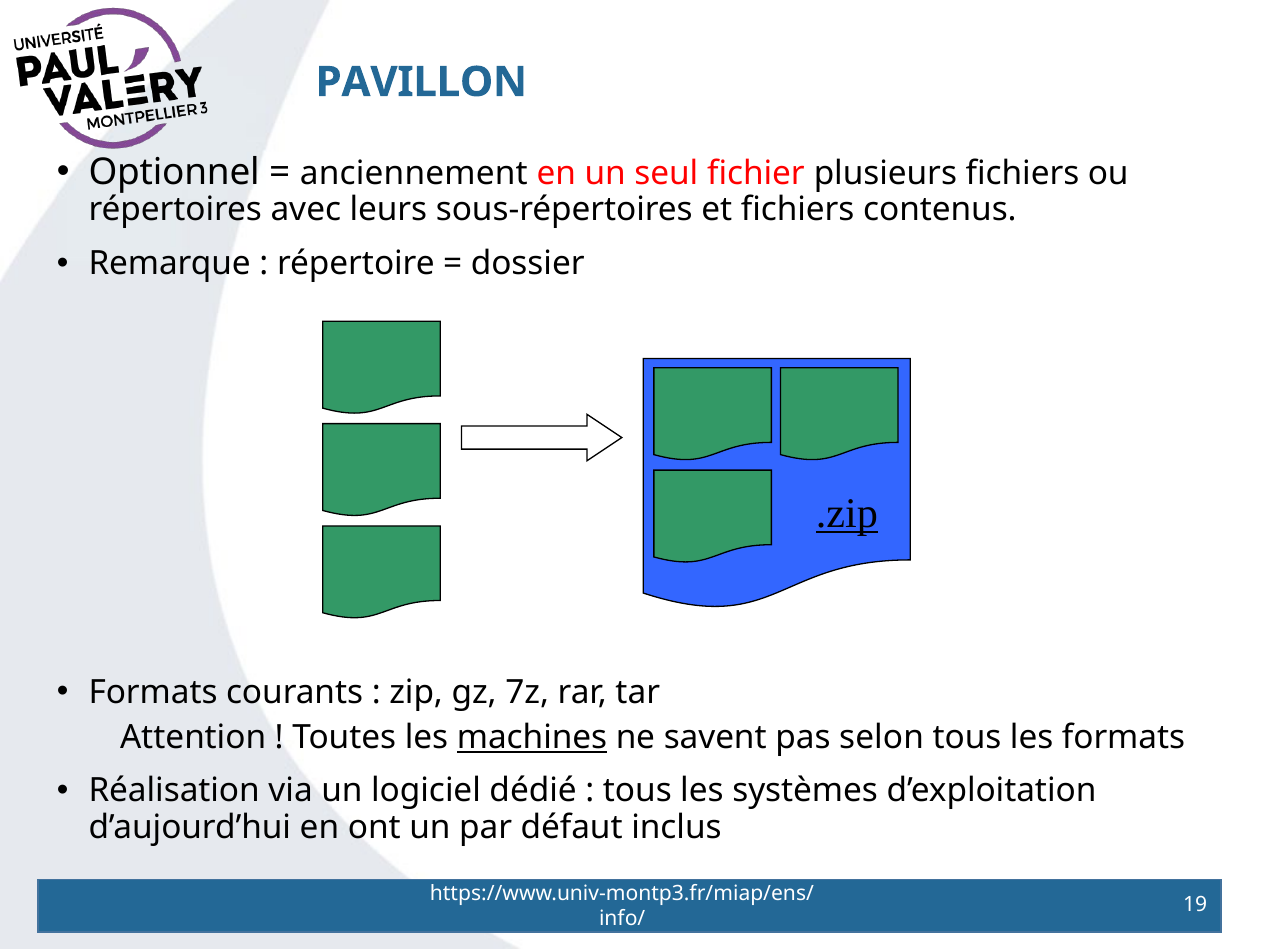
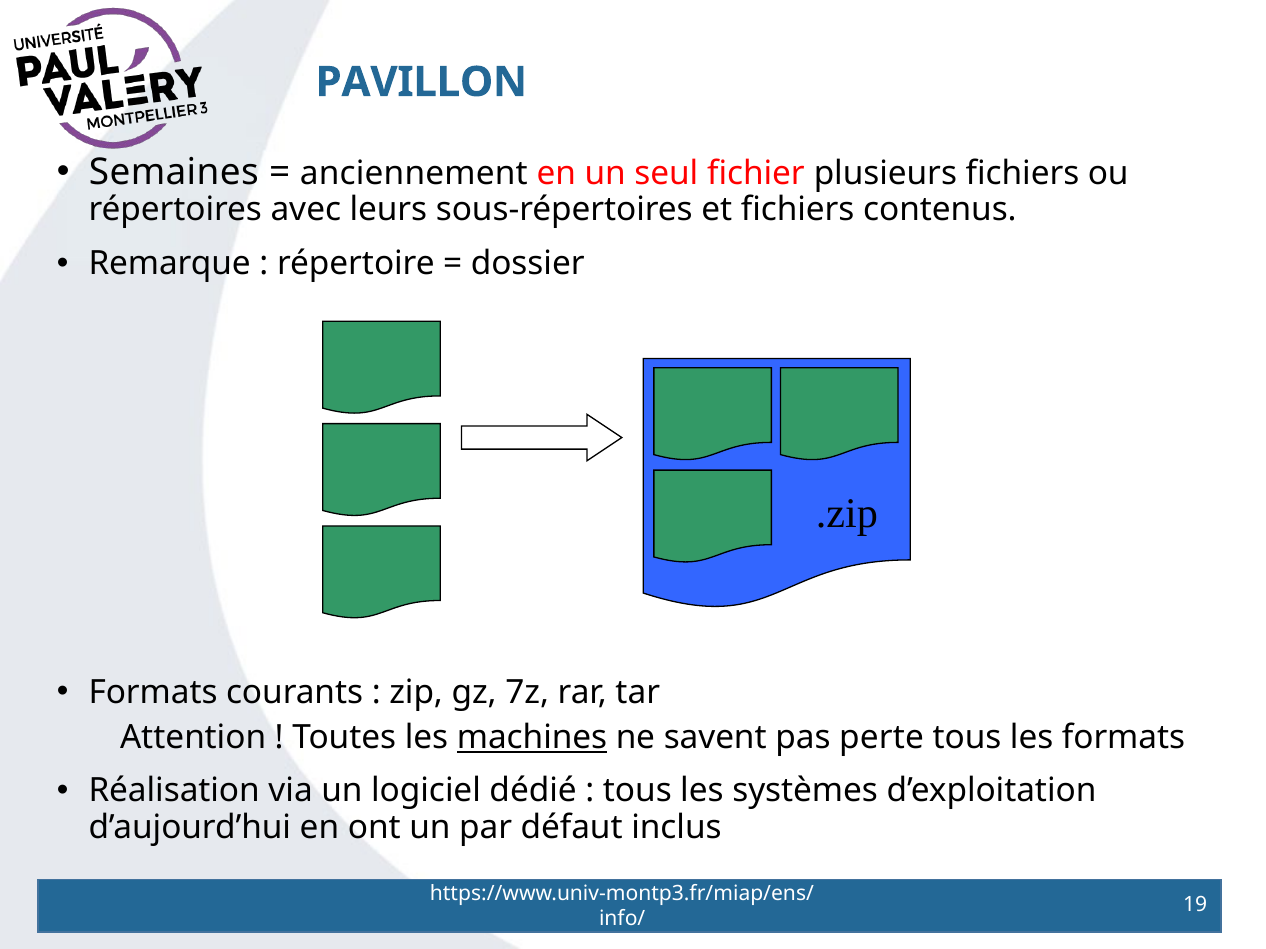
Optionnel: Optionnel -> Semaines (174, 172)
.zip underline: present -> none (847, 514)
selon: selon -> perte (881, 738)
